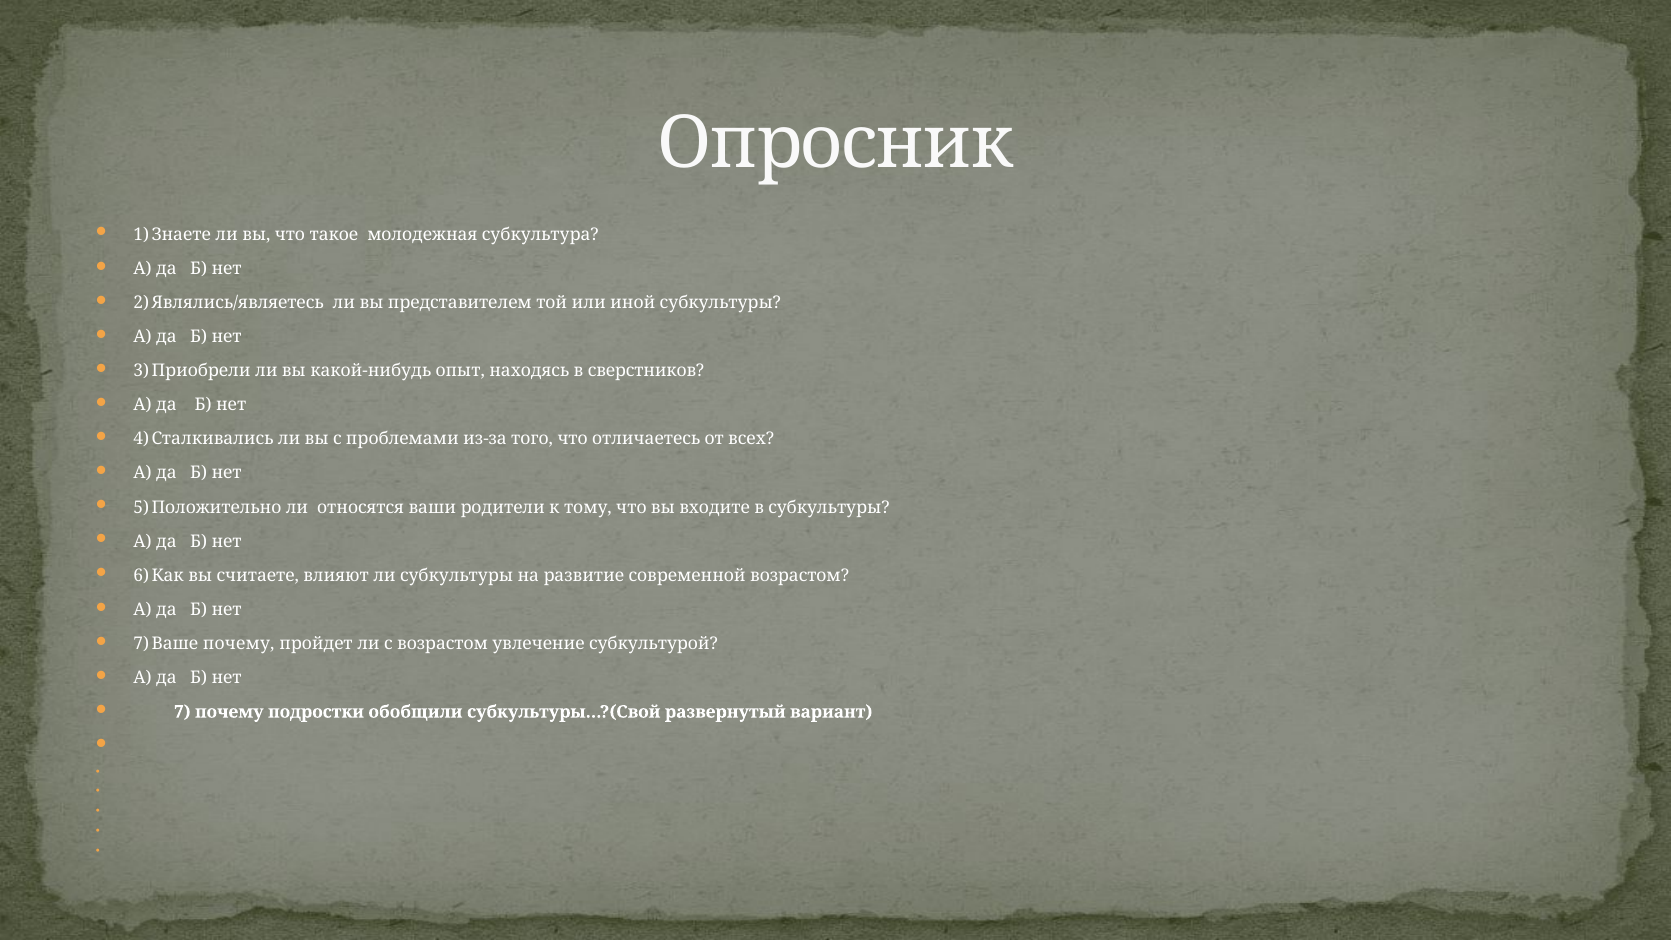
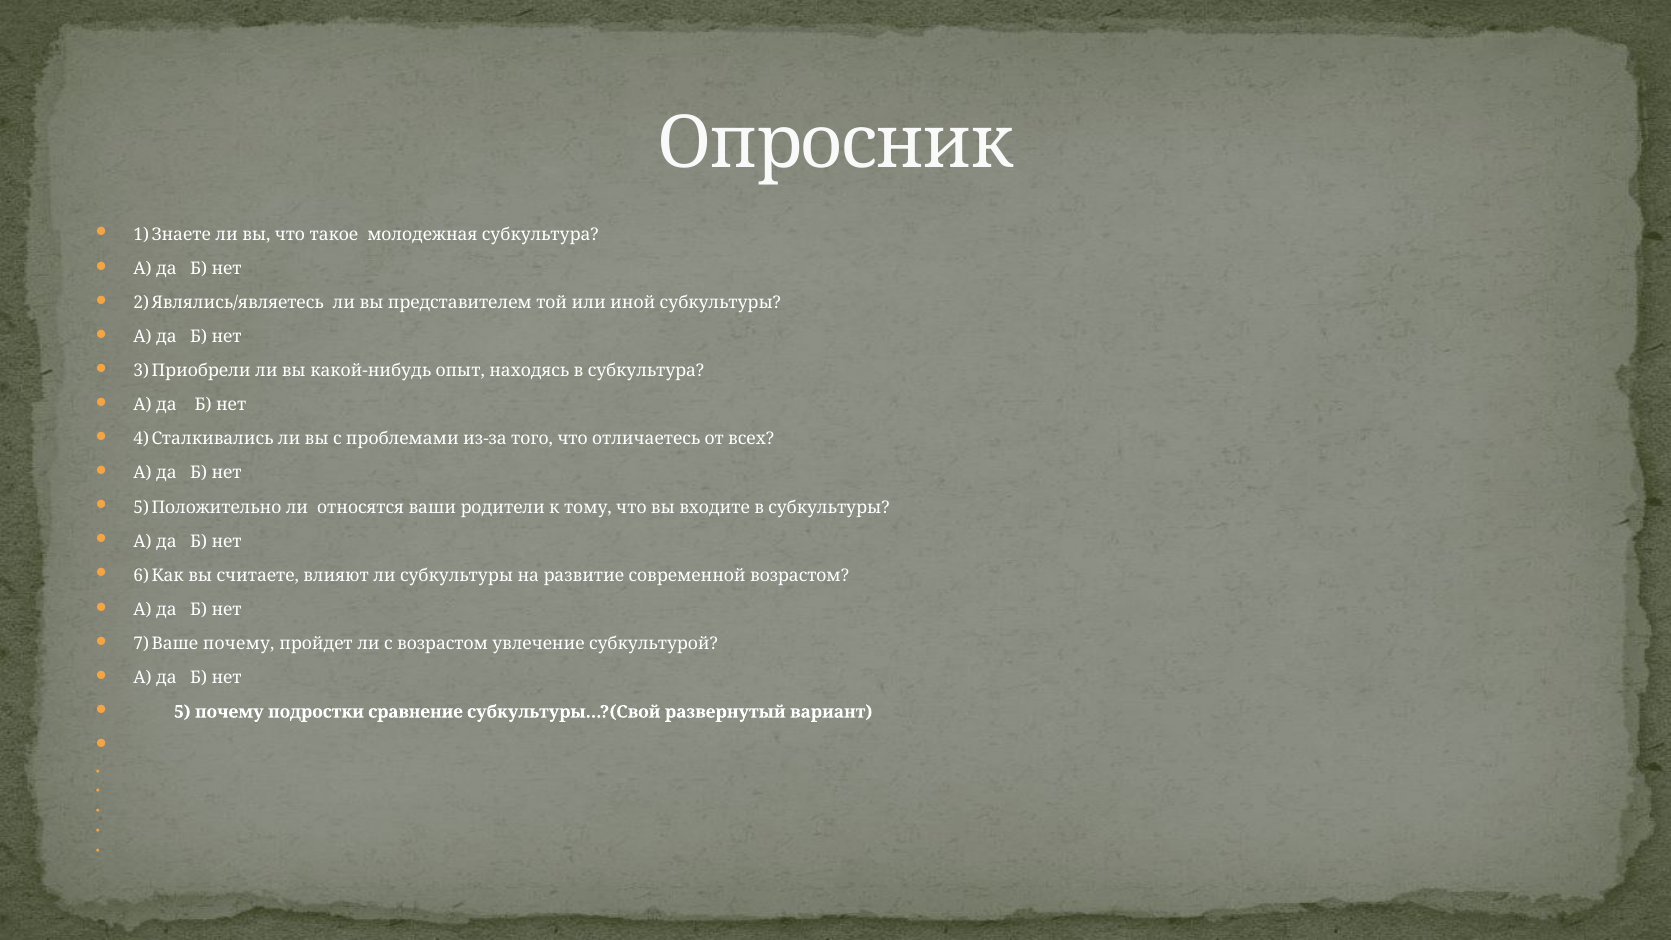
в сверстников: сверстников -> субкультура (646, 371)
7: 7 -> 5 (182, 712)
обобщили: обобщили -> сравнение (416, 712)
